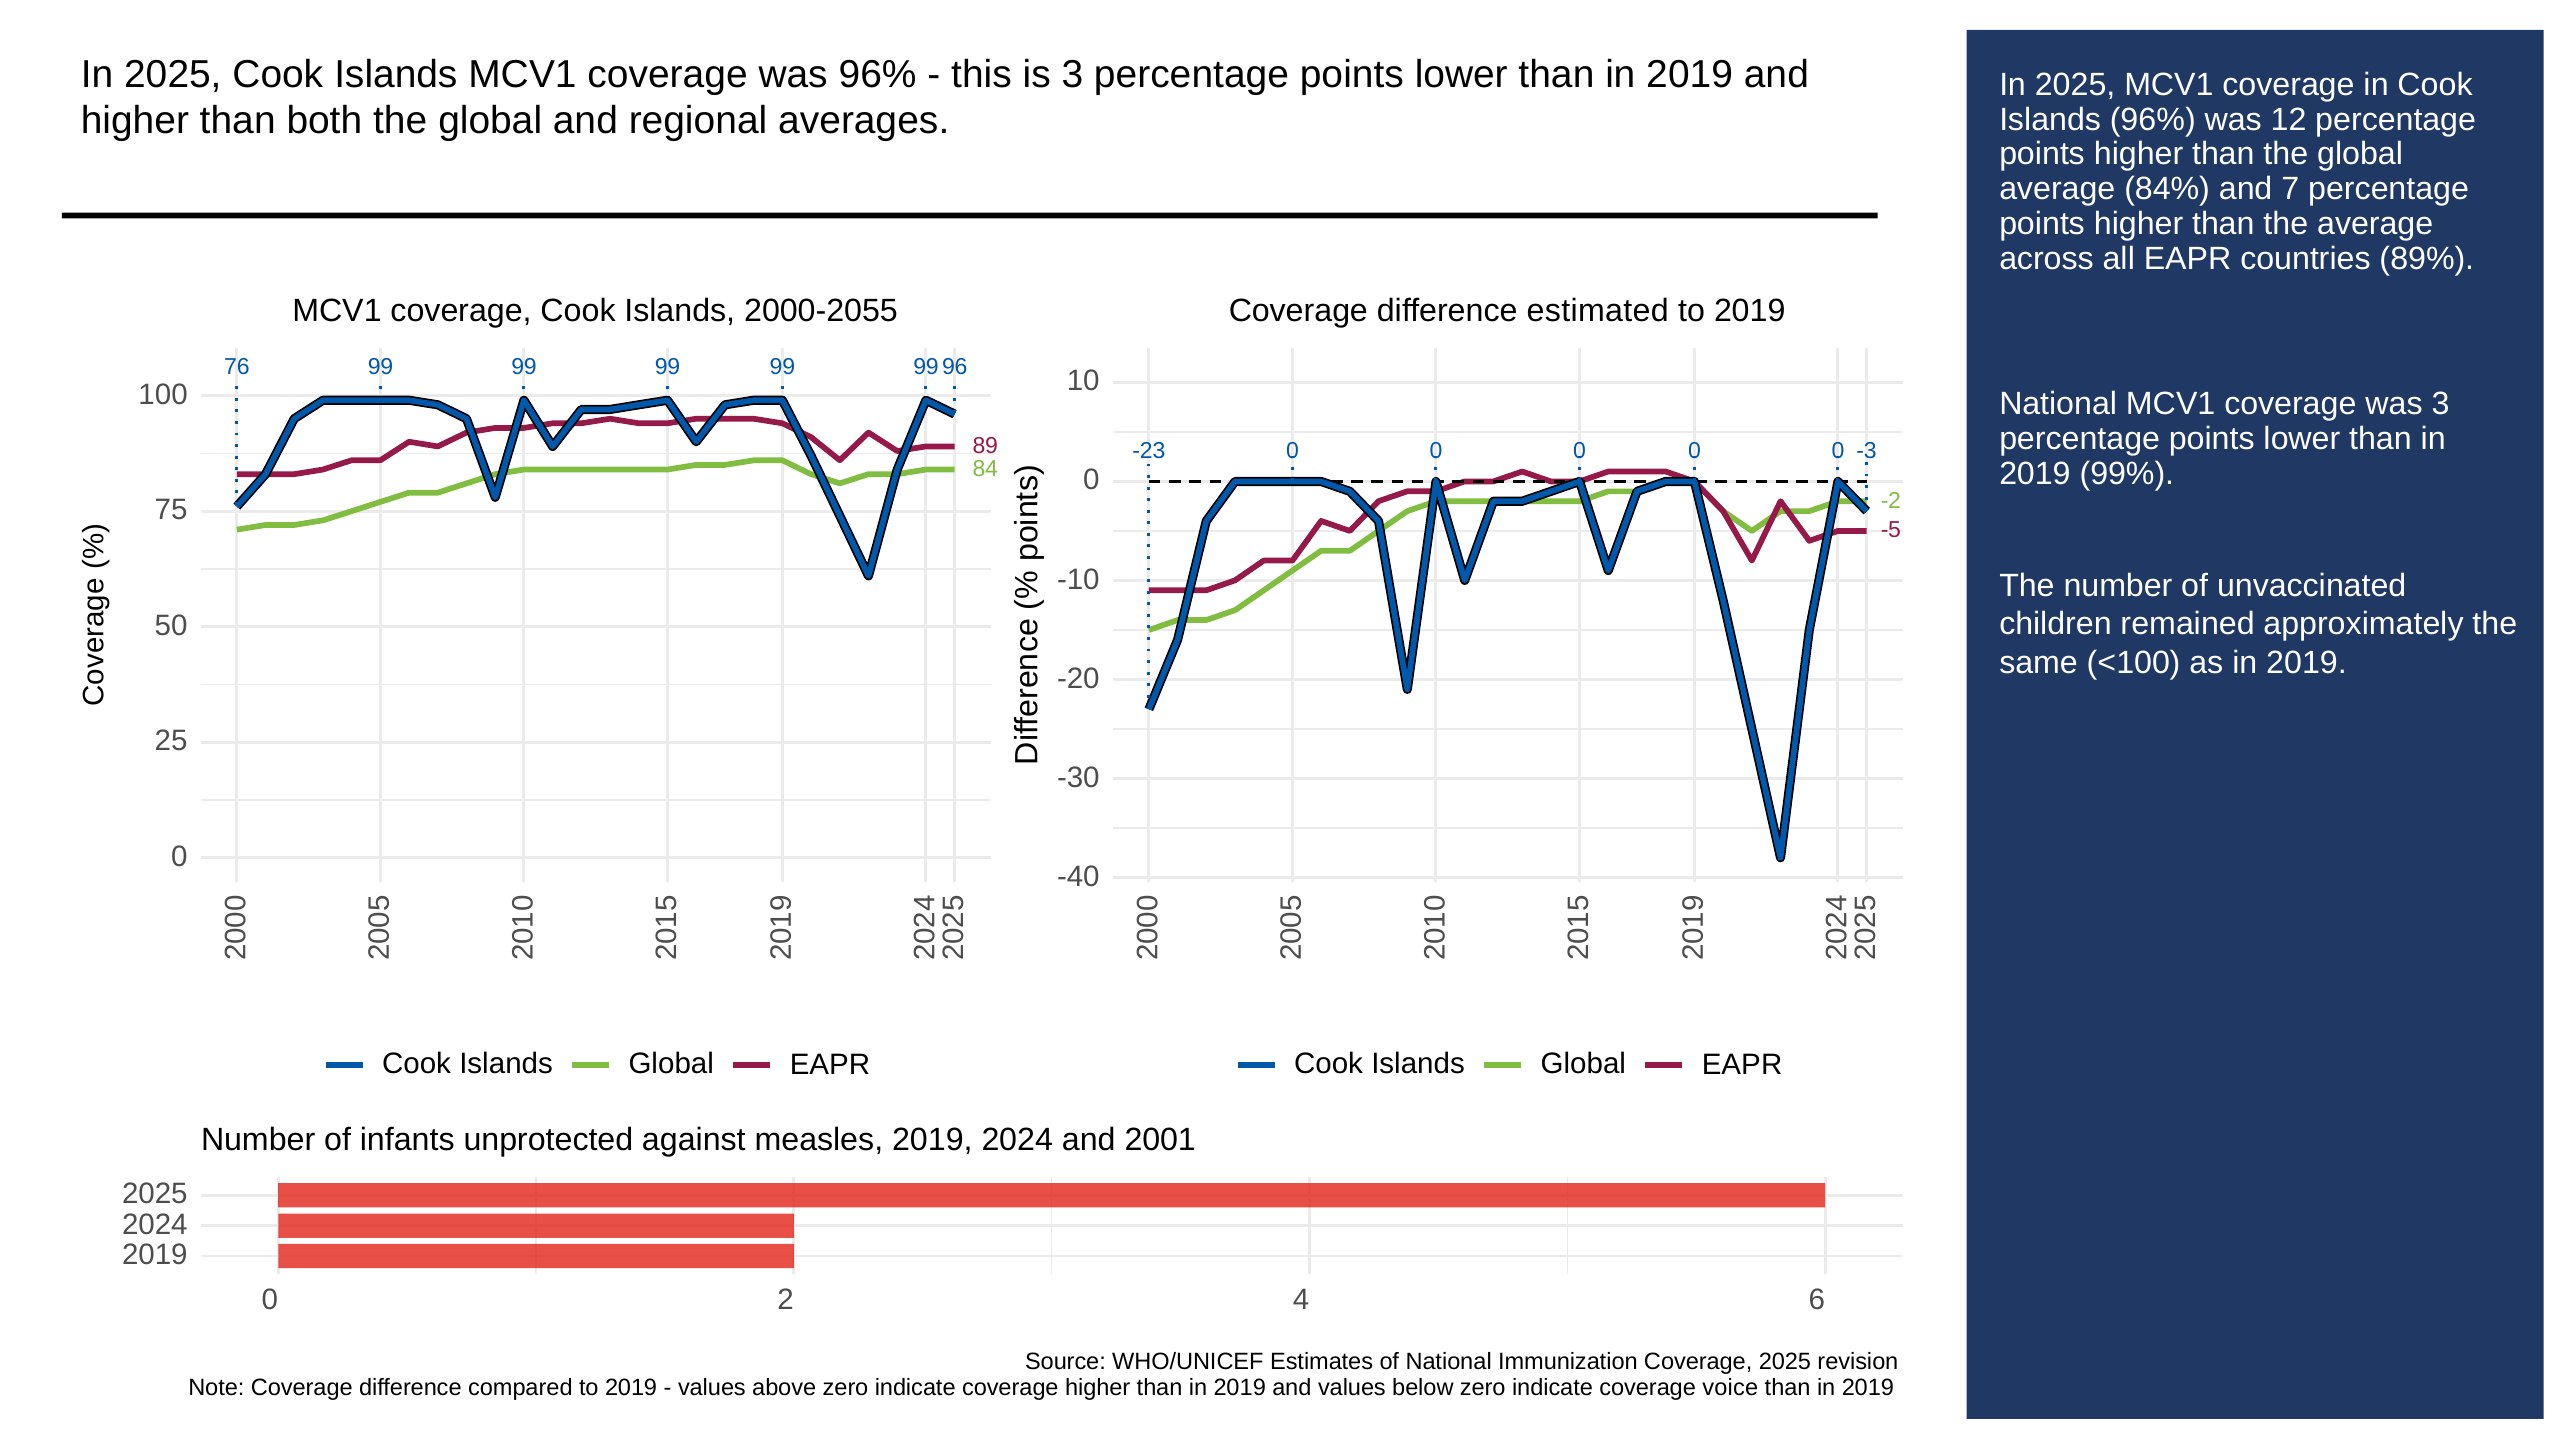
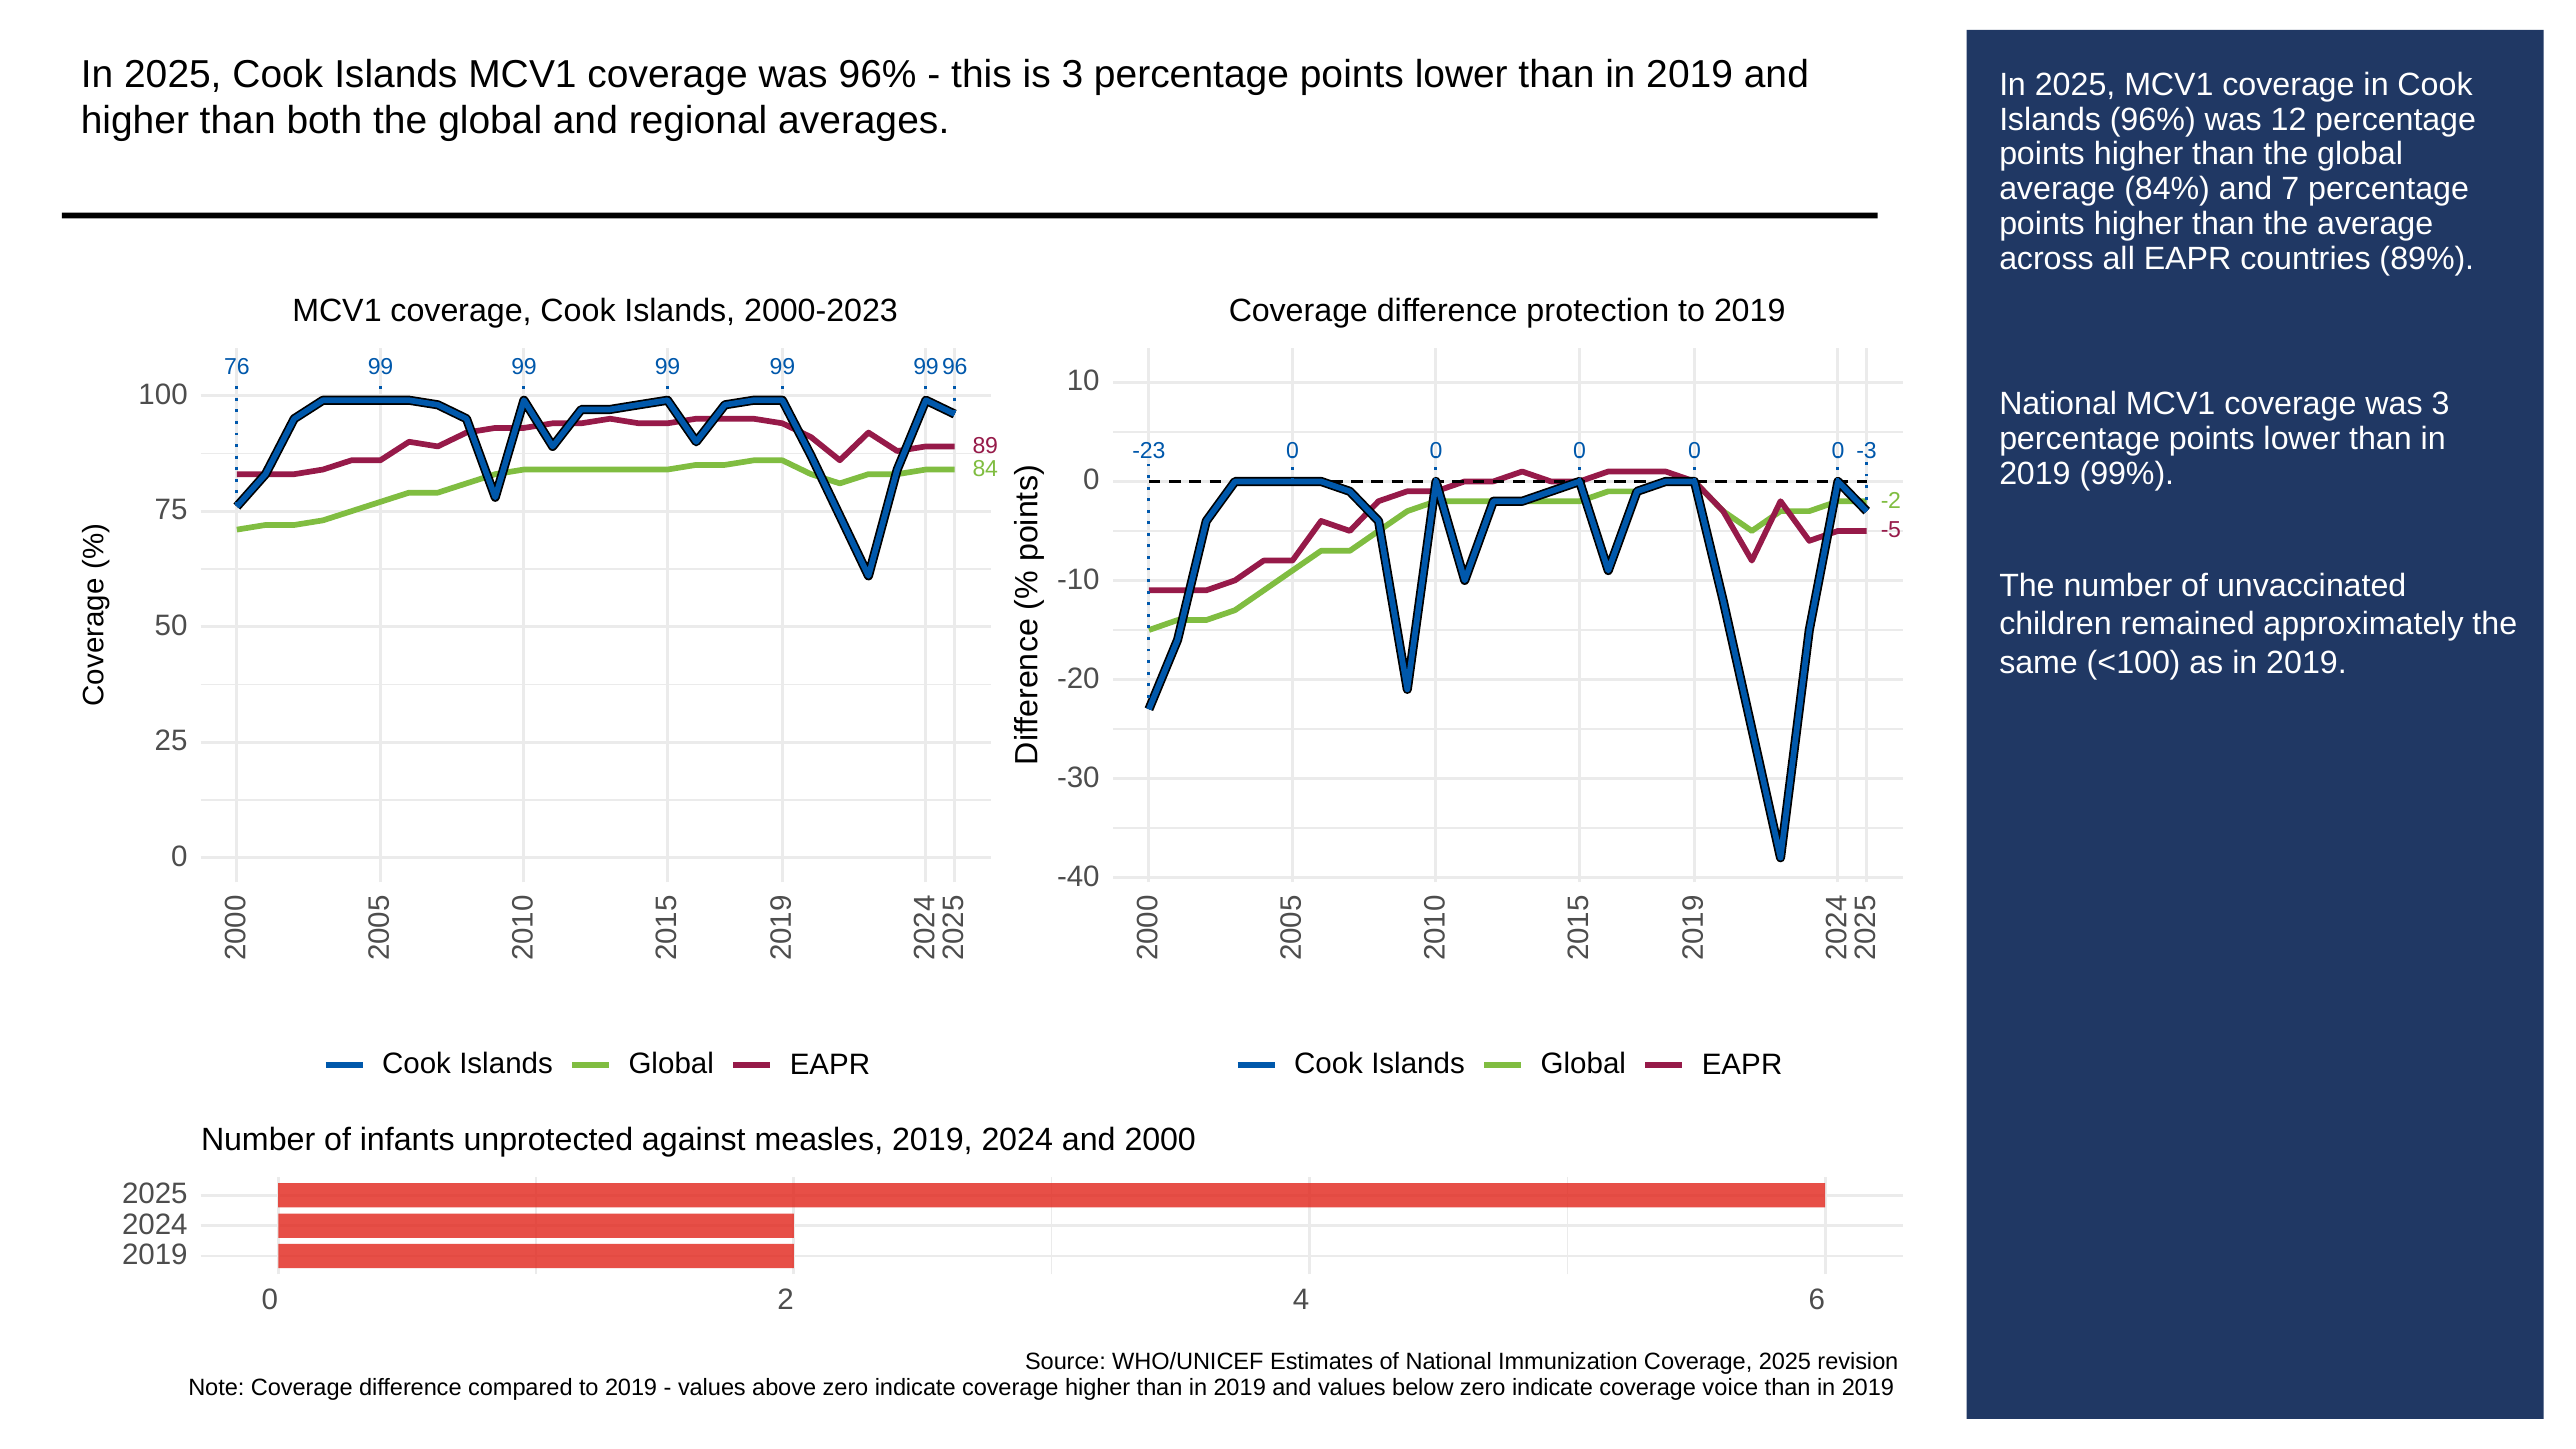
2000-2055: 2000-2055 -> 2000-2023 (821, 311)
estimated: estimated -> protection (1598, 311)
2001: 2001 -> 2000 (1160, 1140)
